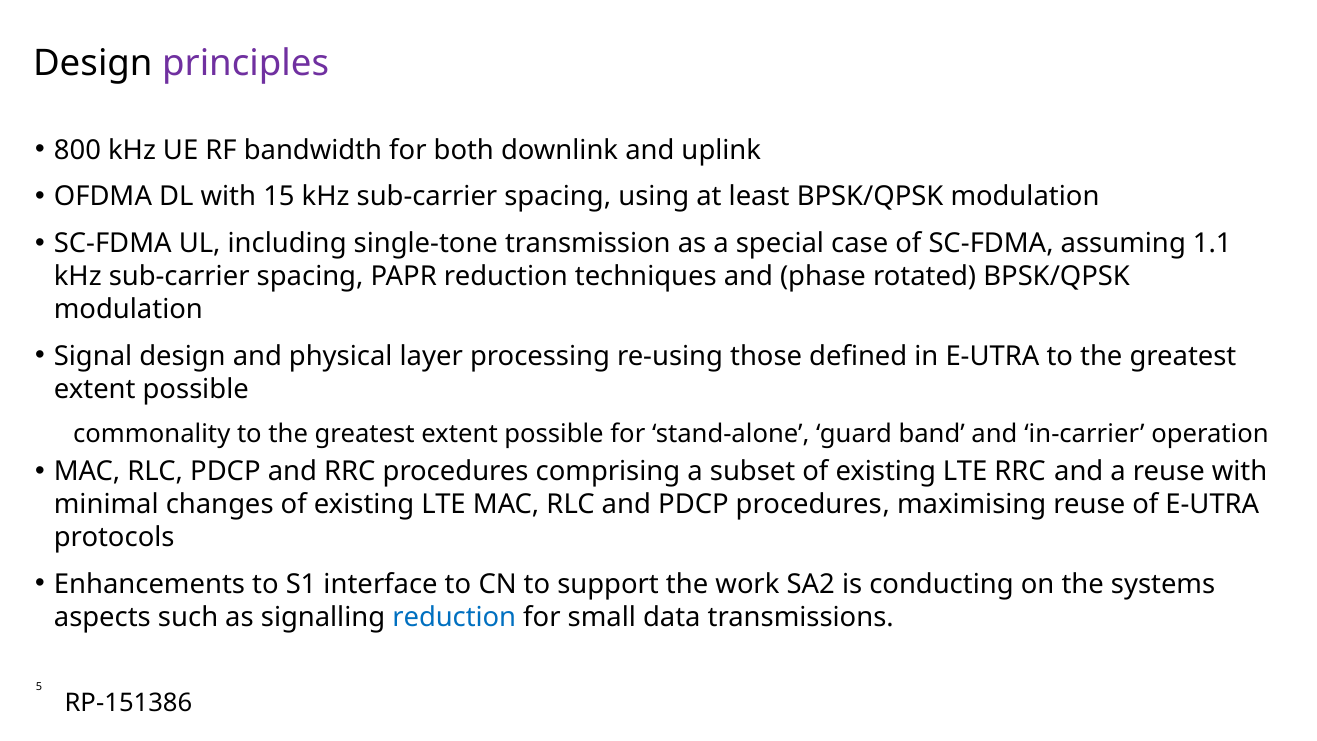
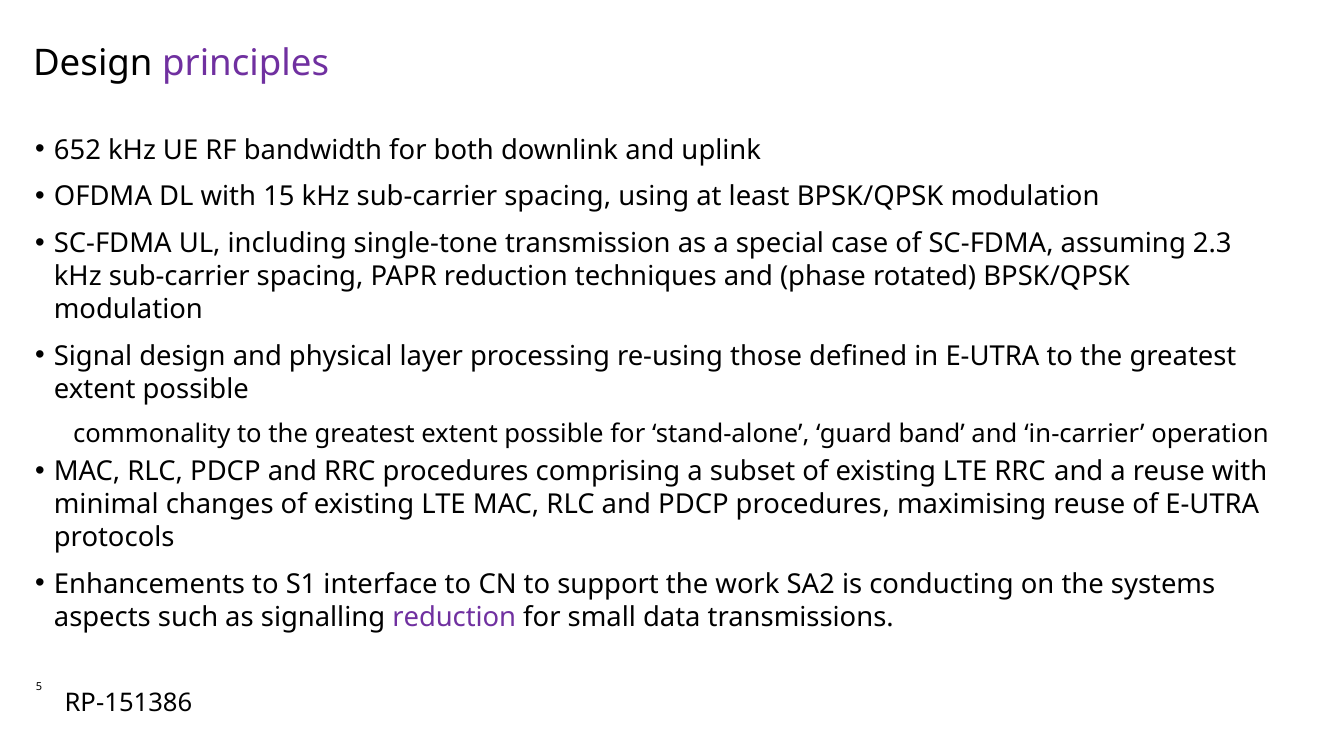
800: 800 -> 652 (77, 150)
1.1: 1.1 -> 2.3 (1212, 244)
reduction colour: blue -> purple (454, 617)
